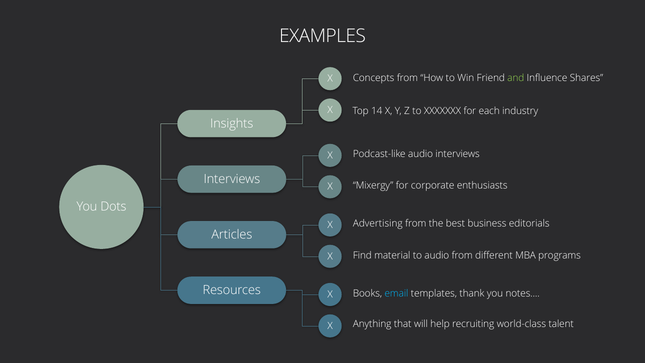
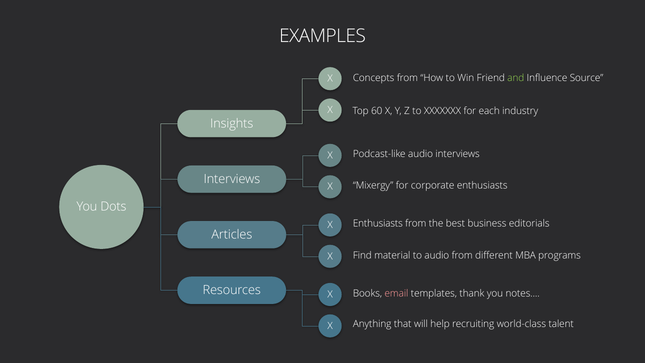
Shares: Shares -> Source (587, 78)
14: 14 -> 60 (377, 111)
Advertising: Advertising -> Enthusiasts (378, 223)
email colour: light blue -> pink (396, 293)
